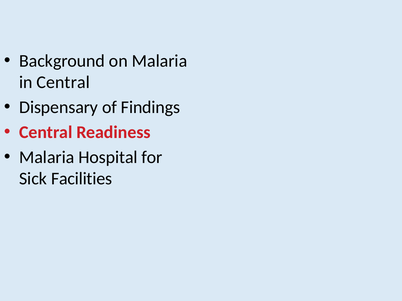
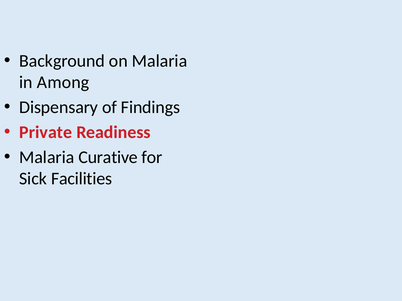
in Central: Central -> Among (63, 82)
Central: Central -> Private (46, 132)
Hospital: Hospital -> Curative (108, 157)
